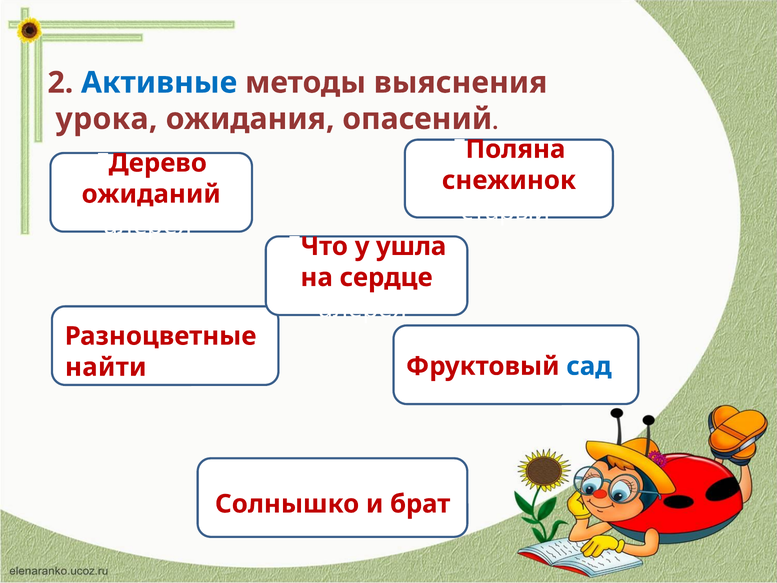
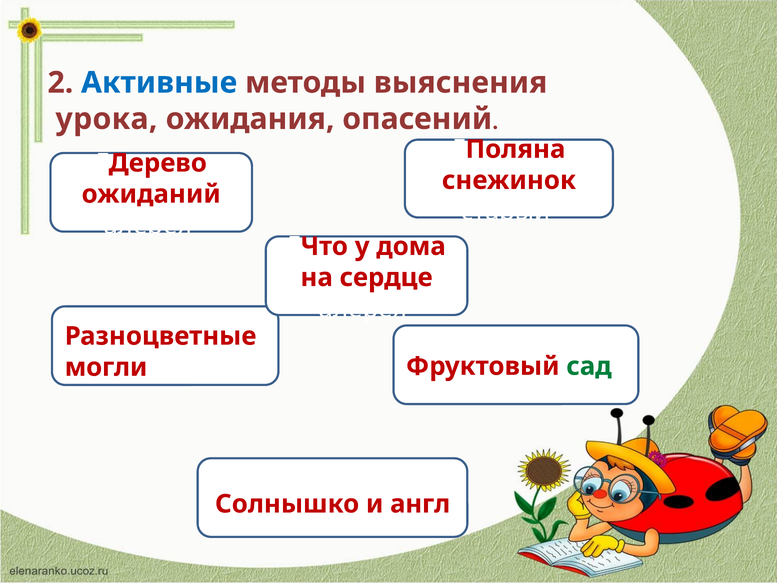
ушла: ушла -> дома (411, 246)
сад colour: blue -> green (589, 366)
найти: найти -> могли (106, 367)
брат: брат -> англ (420, 504)
